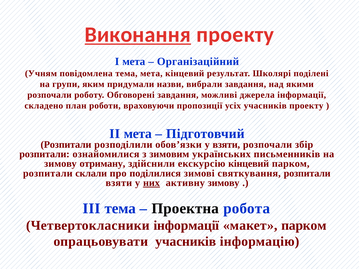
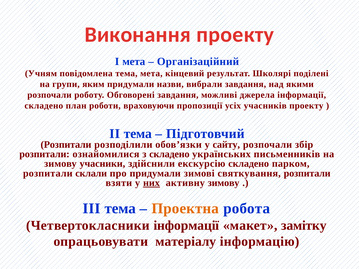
Виконання underline: present -> none (138, 35)
ІІ мета: мета -> тема (138, 134)
у взяти: взяти -> сайту (226, 145)
з зимовим: зимовим -> складено (169, 154)
отриману: отриману -> учасники (102, 164)
екскурсію кінцевий: кінцевий -> складено (249, 164)
про поділилися: поділилися -> придумали (155, 173)
Проектна colour: black -> orange (185, 209)
макет парком: парком -> замітку (304, 226)
опрацьовувати учасників: учасників -> матеріалу (186, 242)
